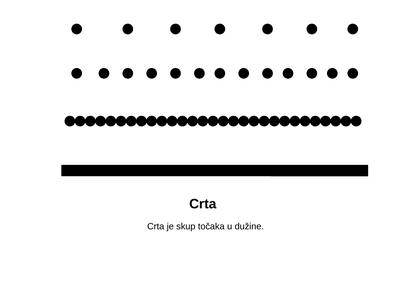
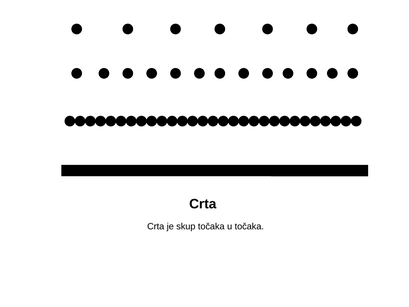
u dužine: dužine -> točaka (249, 226)
